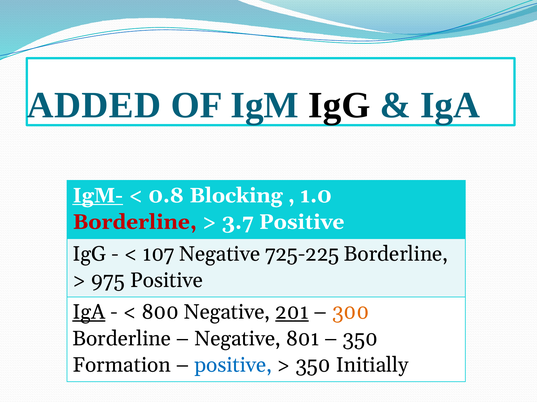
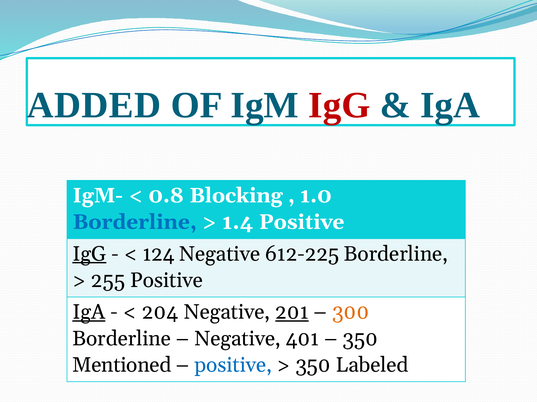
IgG colour: black -> red (339, 106)
IgM- underline: present -> none (98, 196)
Borderline colour: red -> blue (135, 222)
3.7: 3.7 -> 1.4 (238, 222)
IgG underline: none -> present (89, 254)
107: 107 -> 124 (159, 254)
725-225: 725-225 -> 612-225 (302, 254)
975: 975 -> 255 (108, 281)
800: 800 -> 204 (160, 313)
801: 801 -> 401 (303, 339)
Formation: Formation -> Mentioned (122, 366)
Initially: Initially -> Labeled (372, 366)
